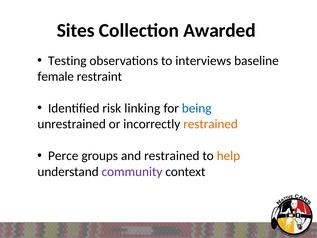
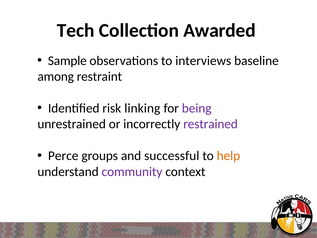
Sites: Sites -> Tech (76, 30)
Testing: Testing -> Sample (67, 61)
female: female -> among (56, 76)
being colour: blue -> purple (197, 108)
restrained colour: orange -> purple (211, 124)
and restrained: restrained -> successful (172, 156)
